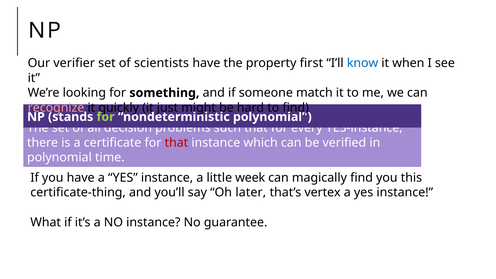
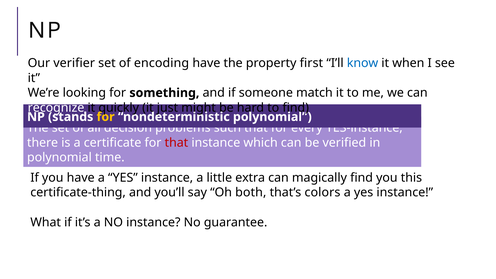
scientists: scientists -> encoding (161, 63)
recognize colour: pink -> white (56, 108)
for colour: light green -> yellow (106, 117)
week: week -> extra (250, 178)
later: later -> both (251, 193)
vertex: vertex -> colors (322, 193)
